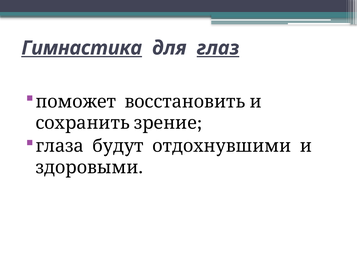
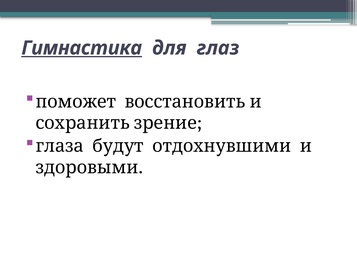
глаз underline: present -> none (218, 48)
